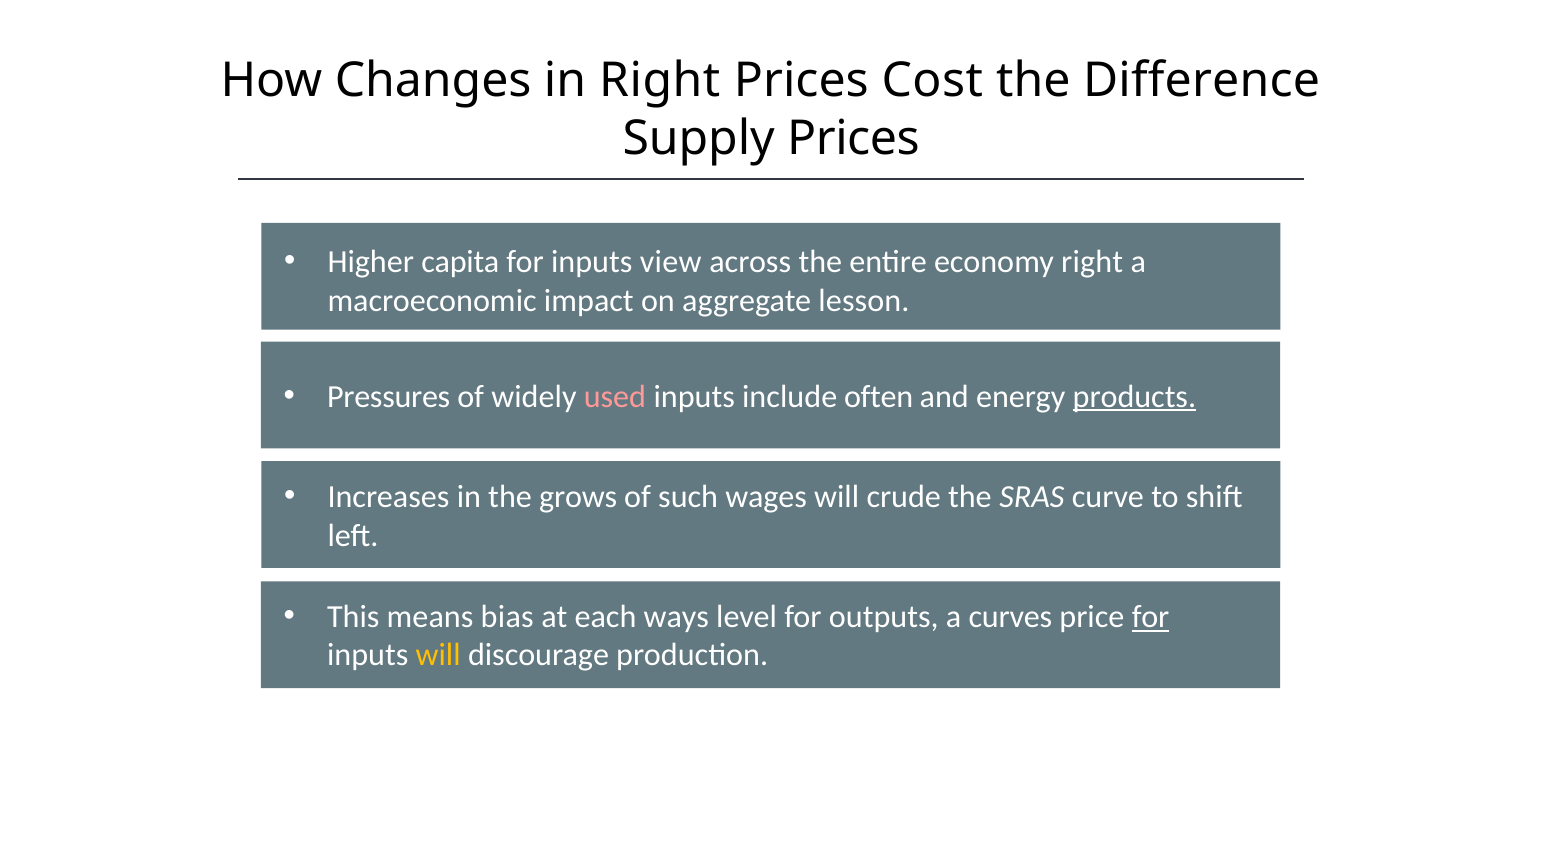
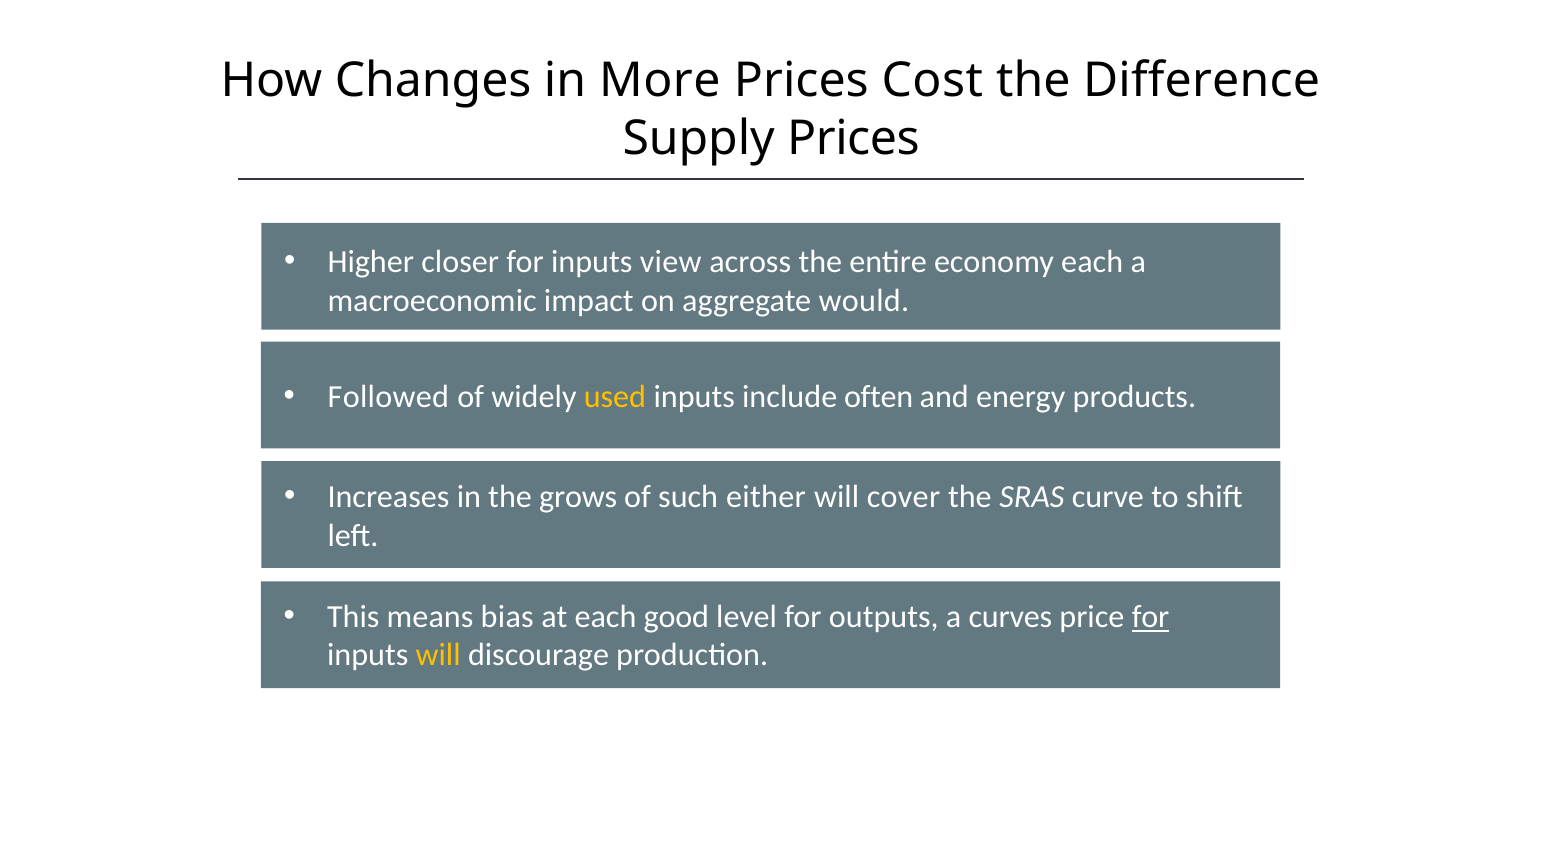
in Right: Right -> More (660, 81)
capita: capita -> closer (460, 262)
economy right: right -> each (1092, 262)
lesson: lesson -> would (864, 301)
Pressures: Pressures -> Followed (388, 397)
used colour: pink -> yellow (615, 397)
products underline: present -> none (1134, 397)
wages: wages -> either (766, 497)
crude: crude -> cover (903, 497)
ways: ways -> good (676, 617)
